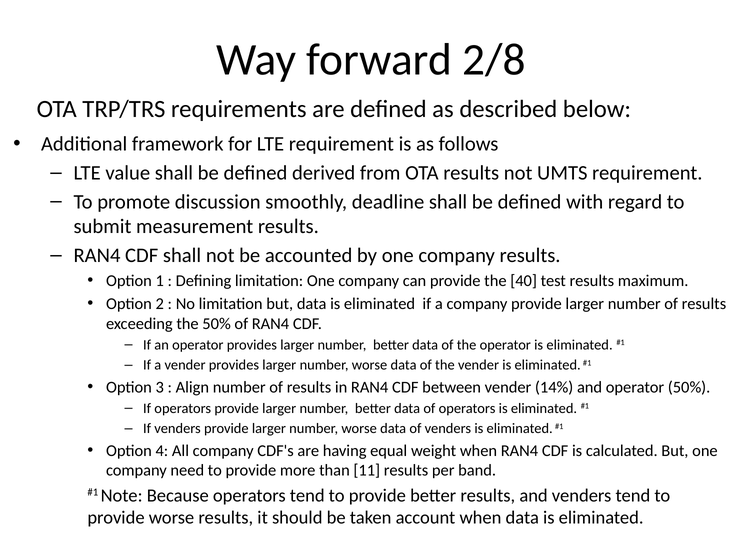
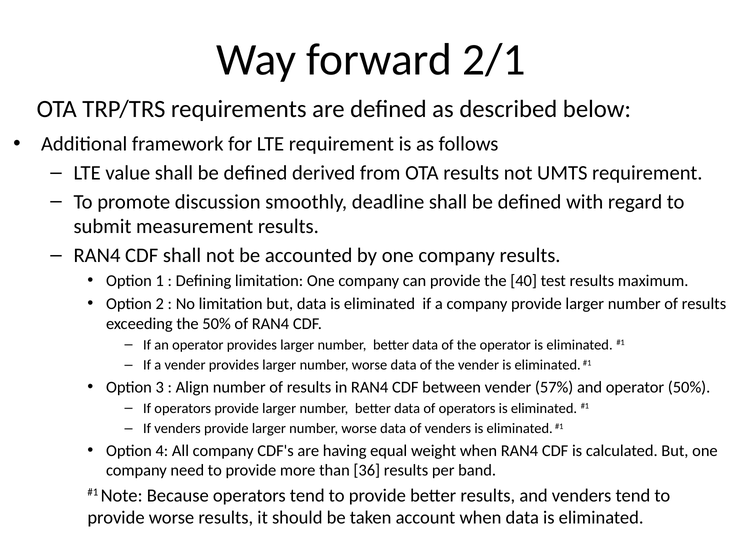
2/8: 2/8 -> 2/1 (494, 60)
14%: 14% -> 57% (554, 387)
11: 11 -> 36 (367, 470)
